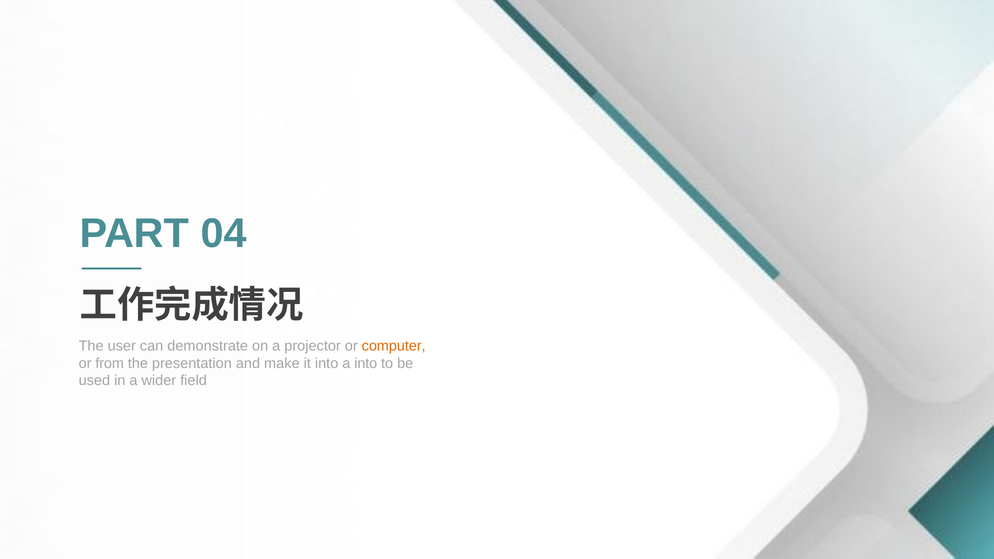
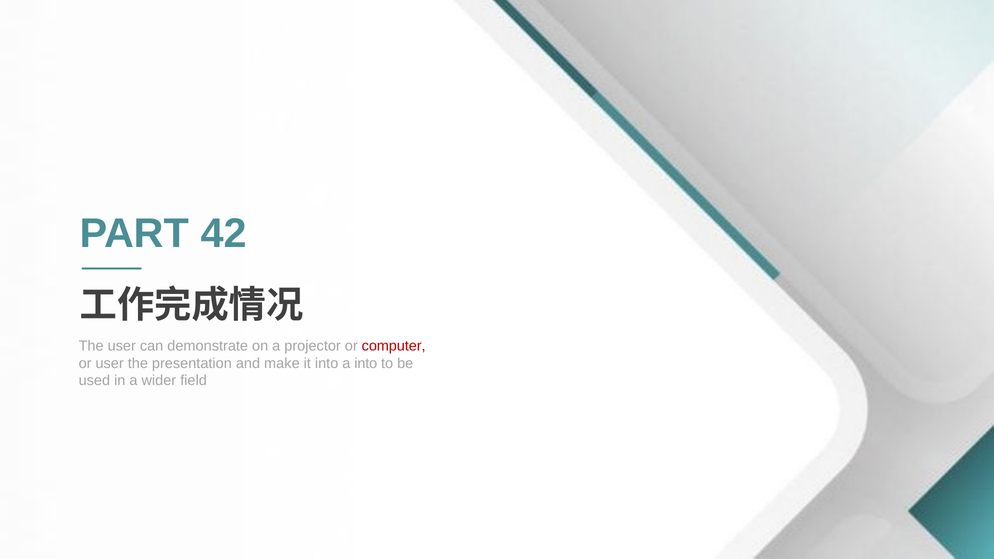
04: 04 -> 42 (224, 234)
computer colour: orange -> red (394, 346)
or from: from -> user (110, 363)
